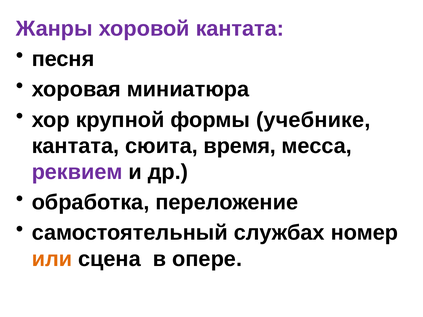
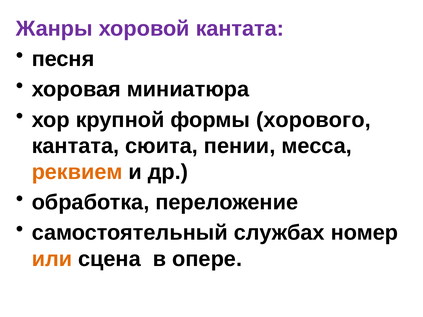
учебнике: учебнике -> хорового (313, 120)
время: время -> пении (240, 146)
реквием colour: purple -> orange (77, 172)
